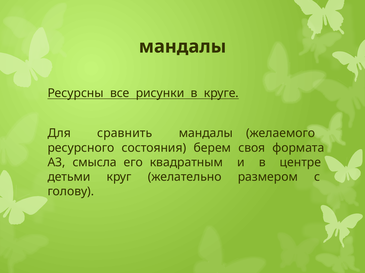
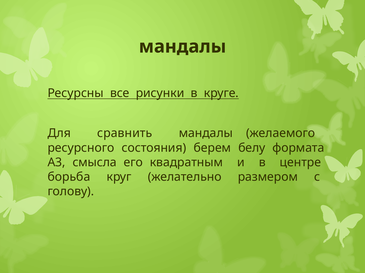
своя: своя -> белу (252, 148)
детьми: детьми -> борьба (69, 177)
